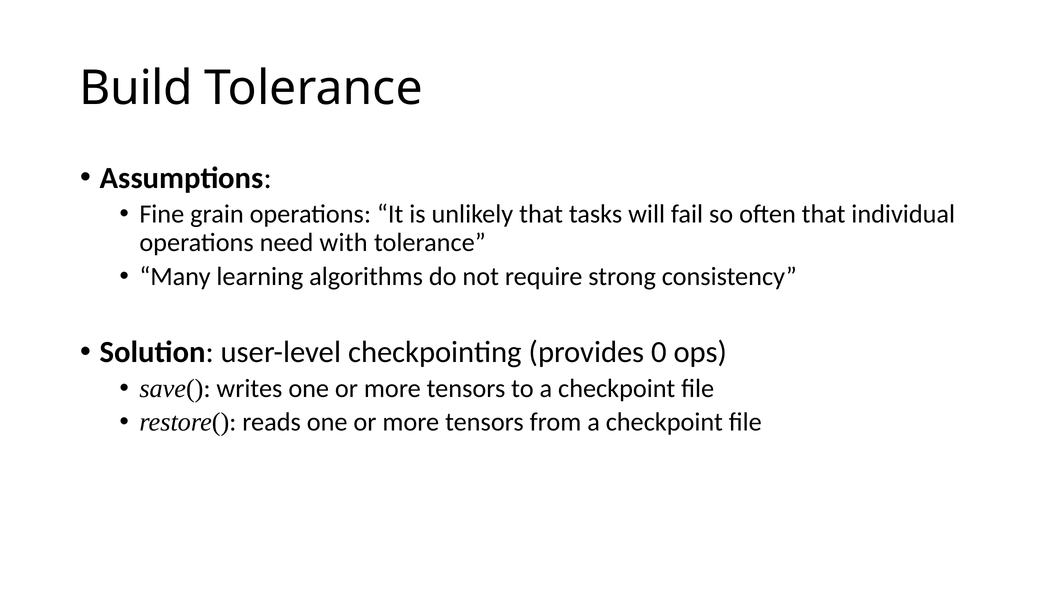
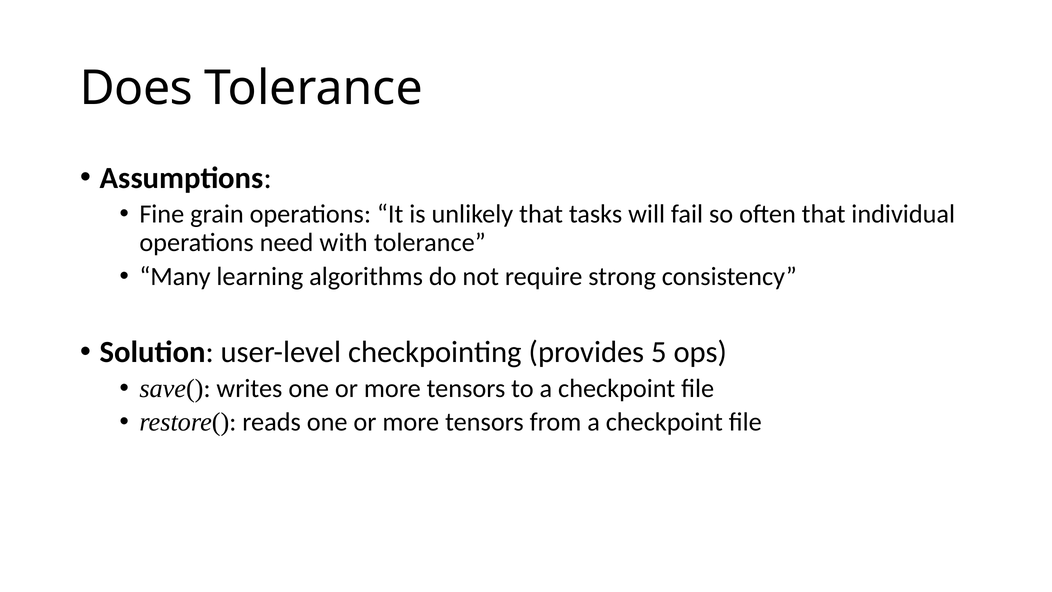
Build: Build -> Does (136, 88)
0: 0 -> 5 (659, 352)
